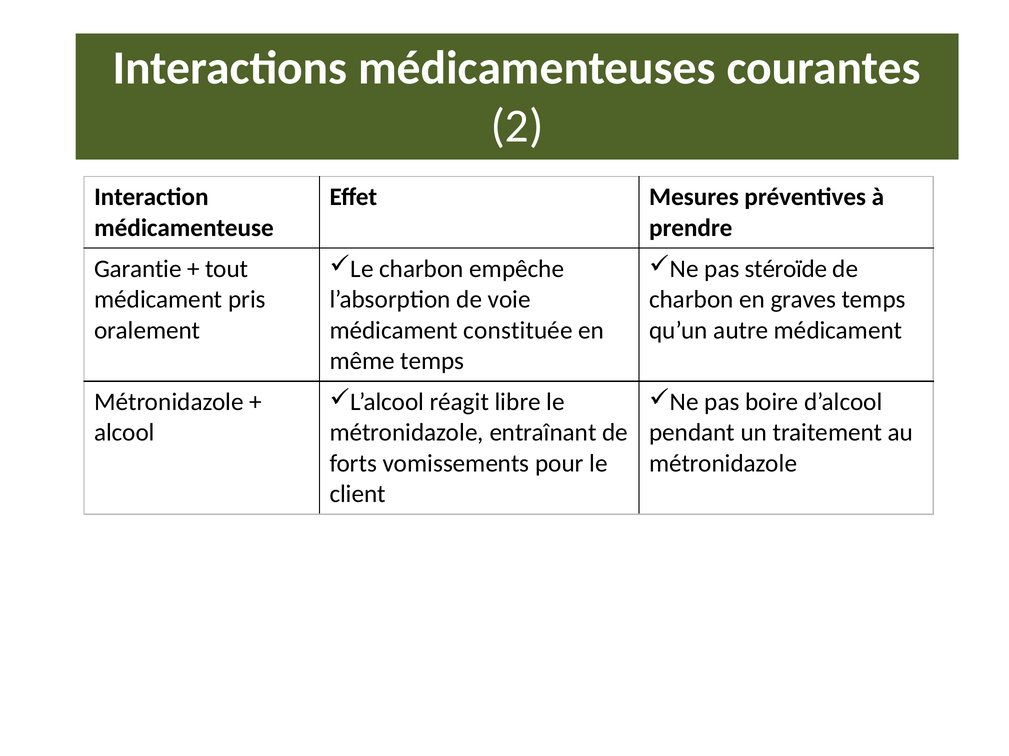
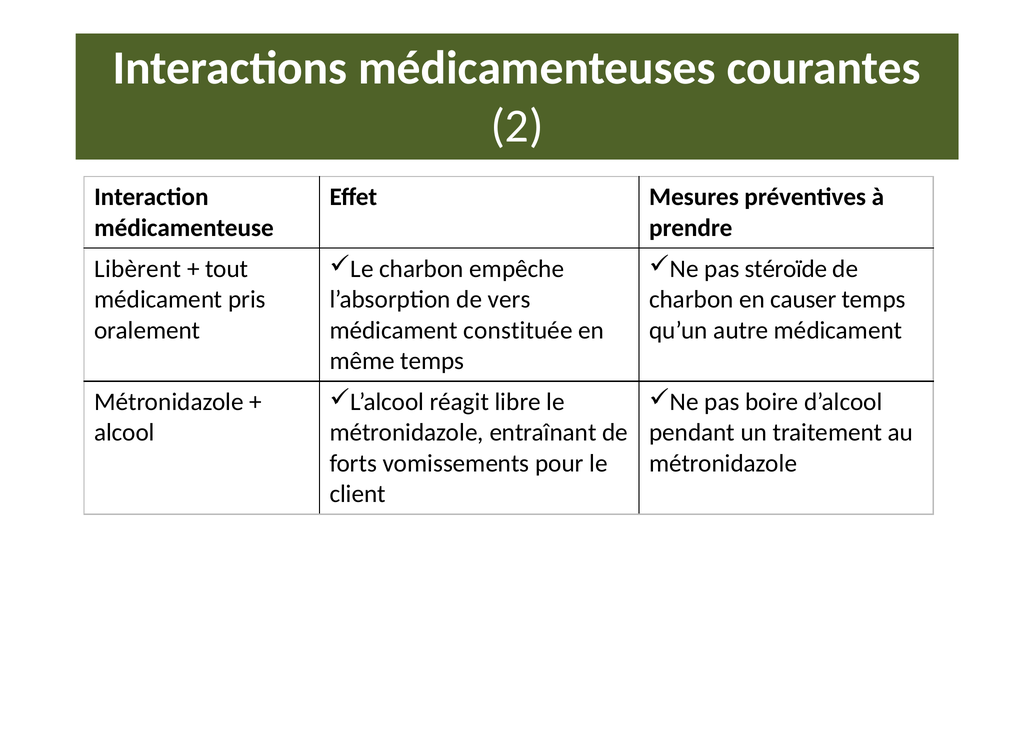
Garantie: Garantie -> Libèrent (138, 269)
voie: voie -> vers (509, 300)
graves: graves -> causer (803, 300)
